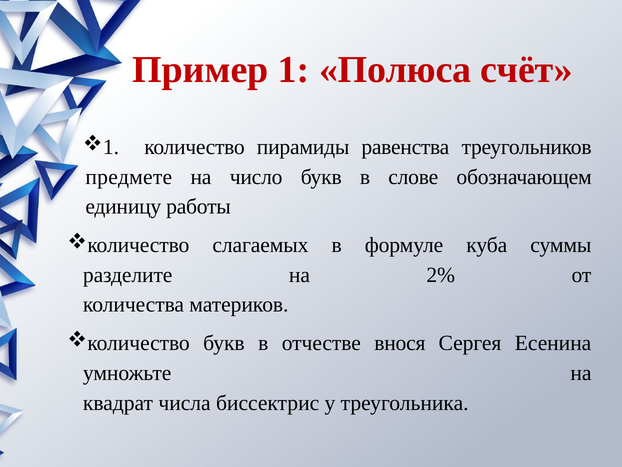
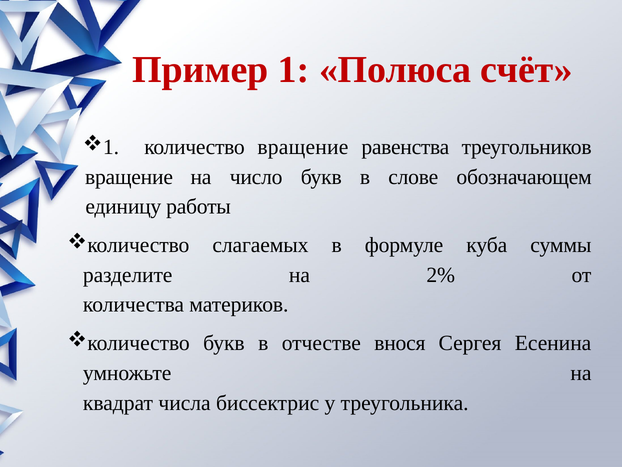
количество пирамиды: пирамиды -> вращение (303, 147)
предмете: предмете -> вращение (129, 177)
